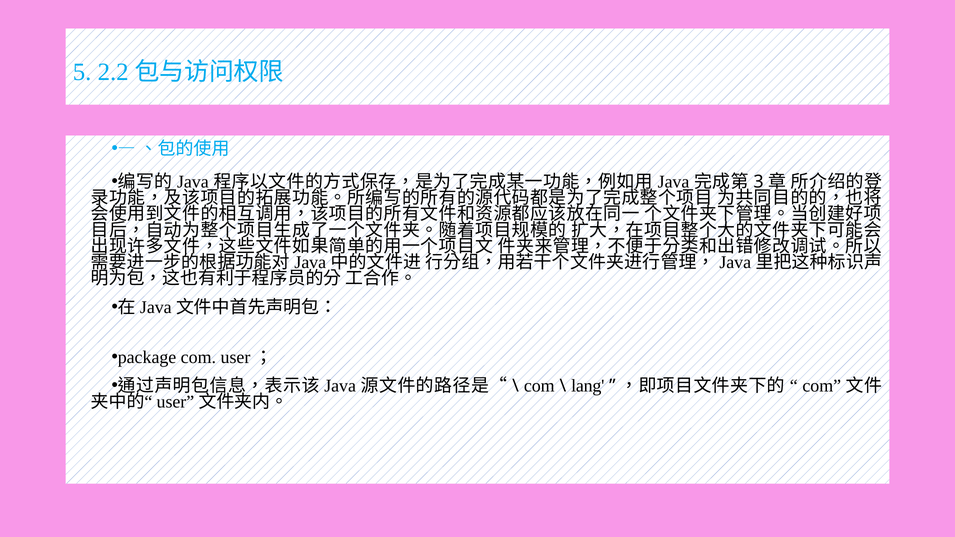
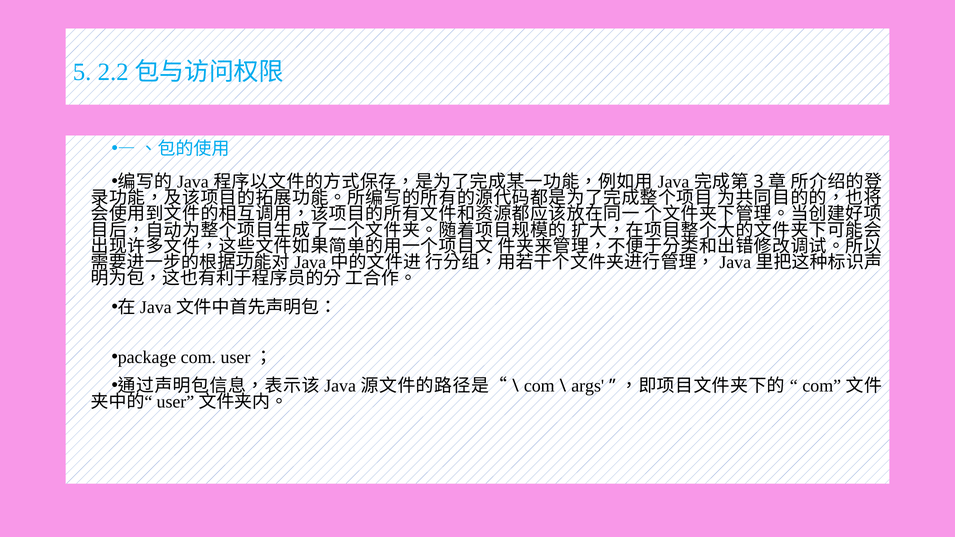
lang: lang -> args (588, 386)
